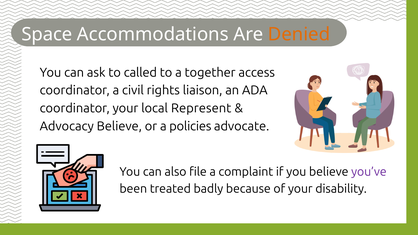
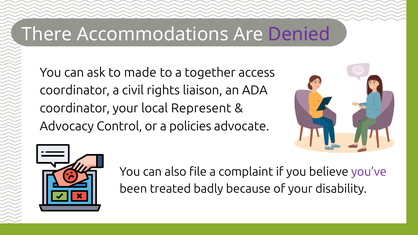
Space: Space -> There (47, 34)
Denied colour: orange -> purple (299, 34)
called: called -> made (140, 73)
Advocacy Believe: Believe -> Control (119, 126)
